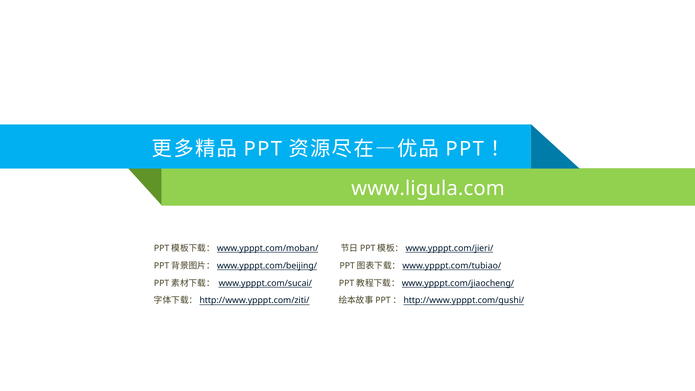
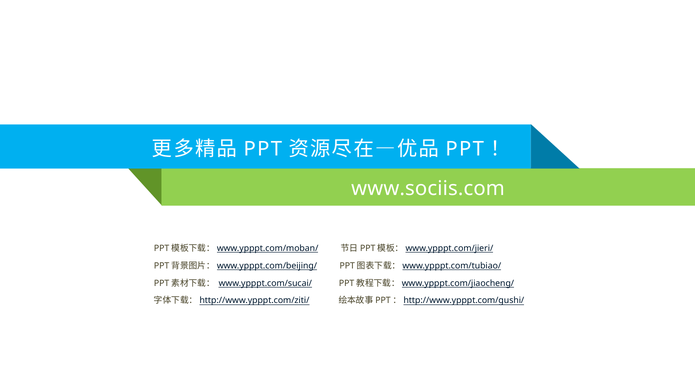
www.ligula.com: www.ligula.com -> www.sociis.com (428, 188)
